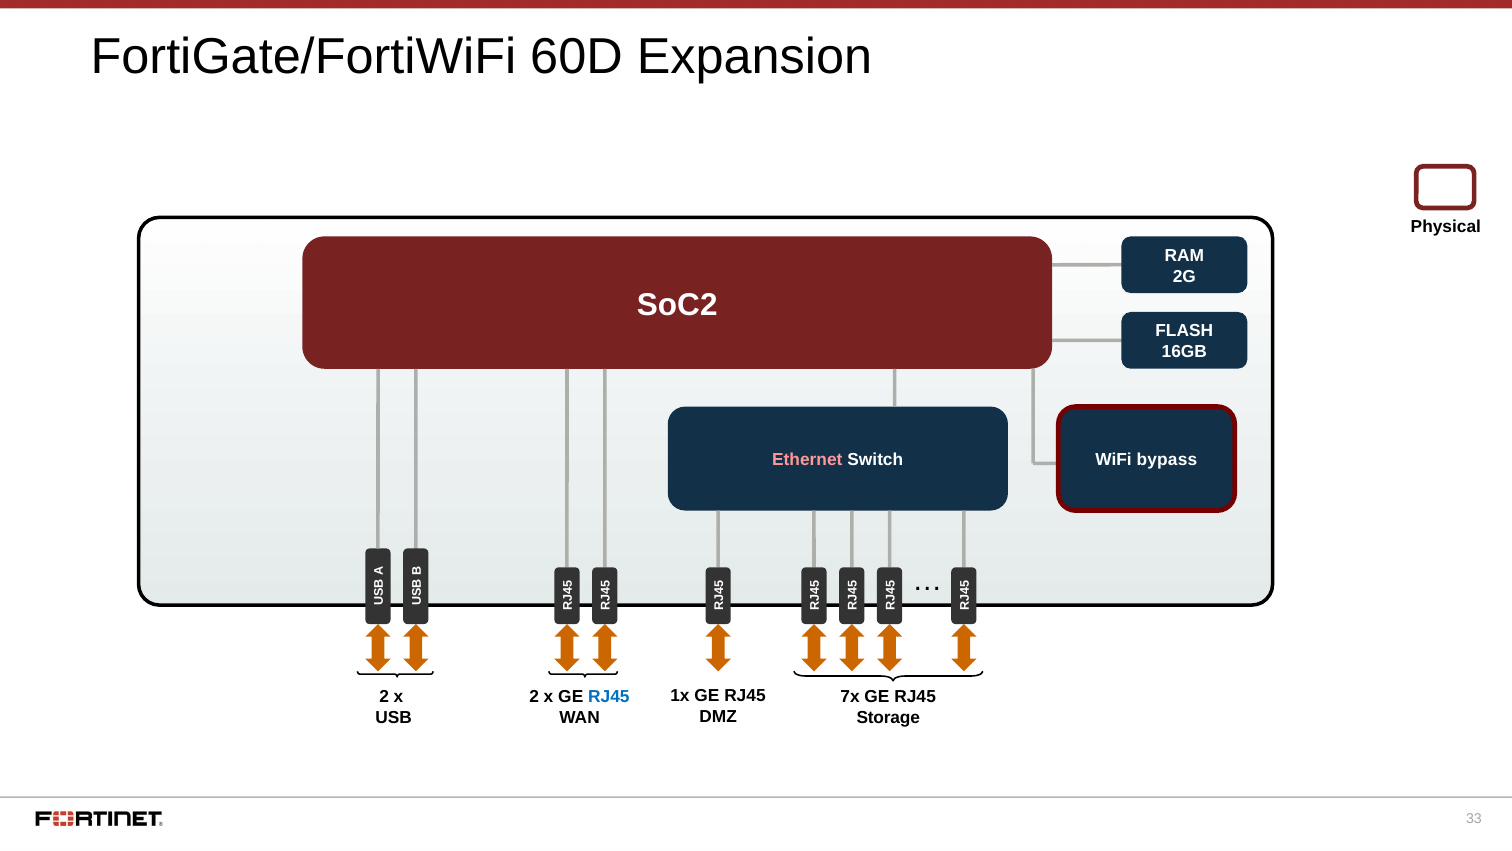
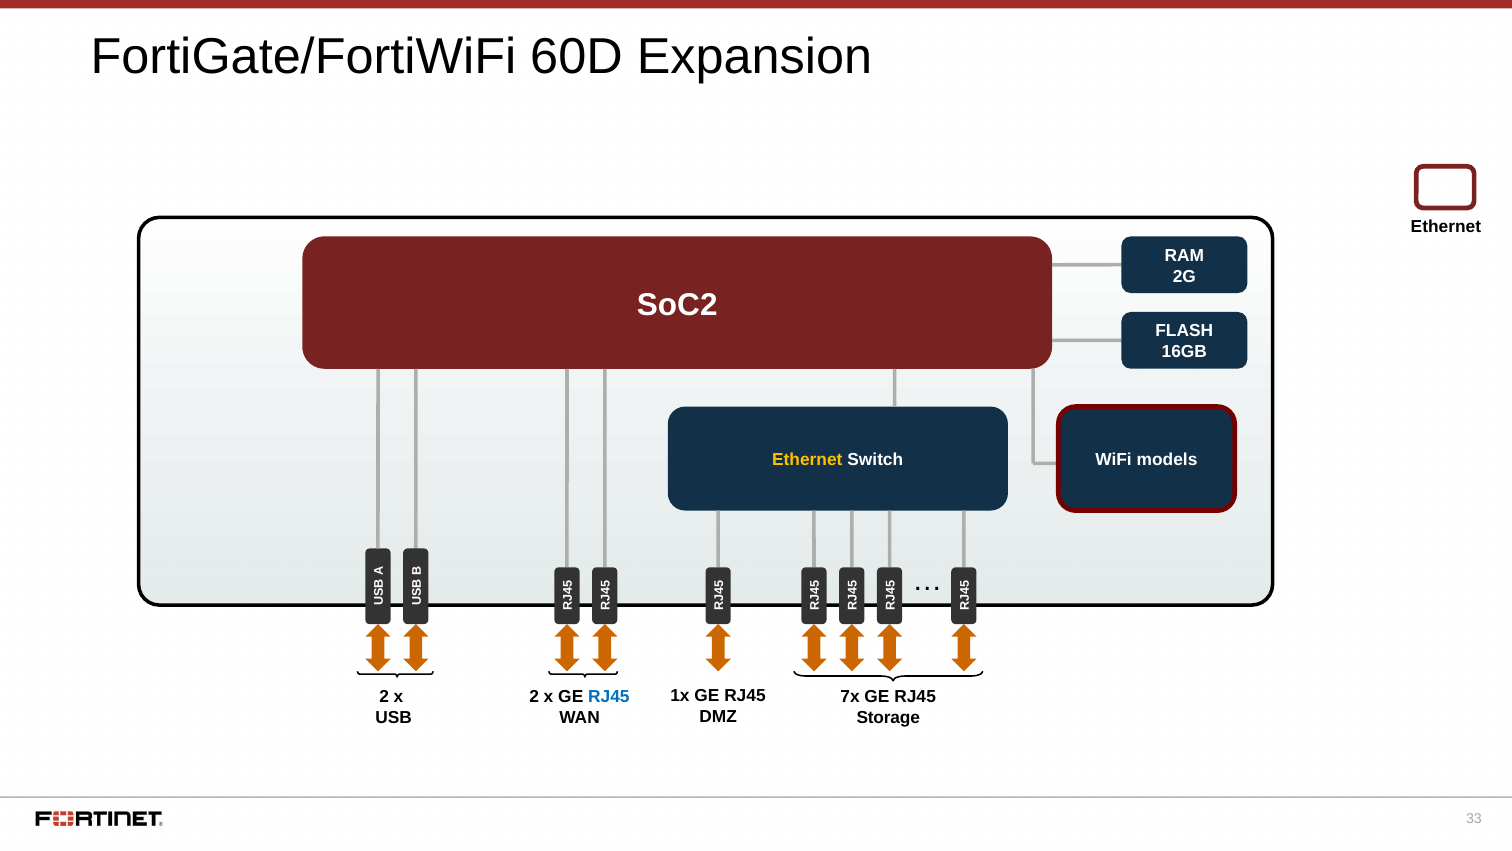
Physical: Physical -> Ethernet (1446, 227)
Ethernet colour: pink -> yellow (807, 460)
bypass: bypass -> models (1167, 460)
